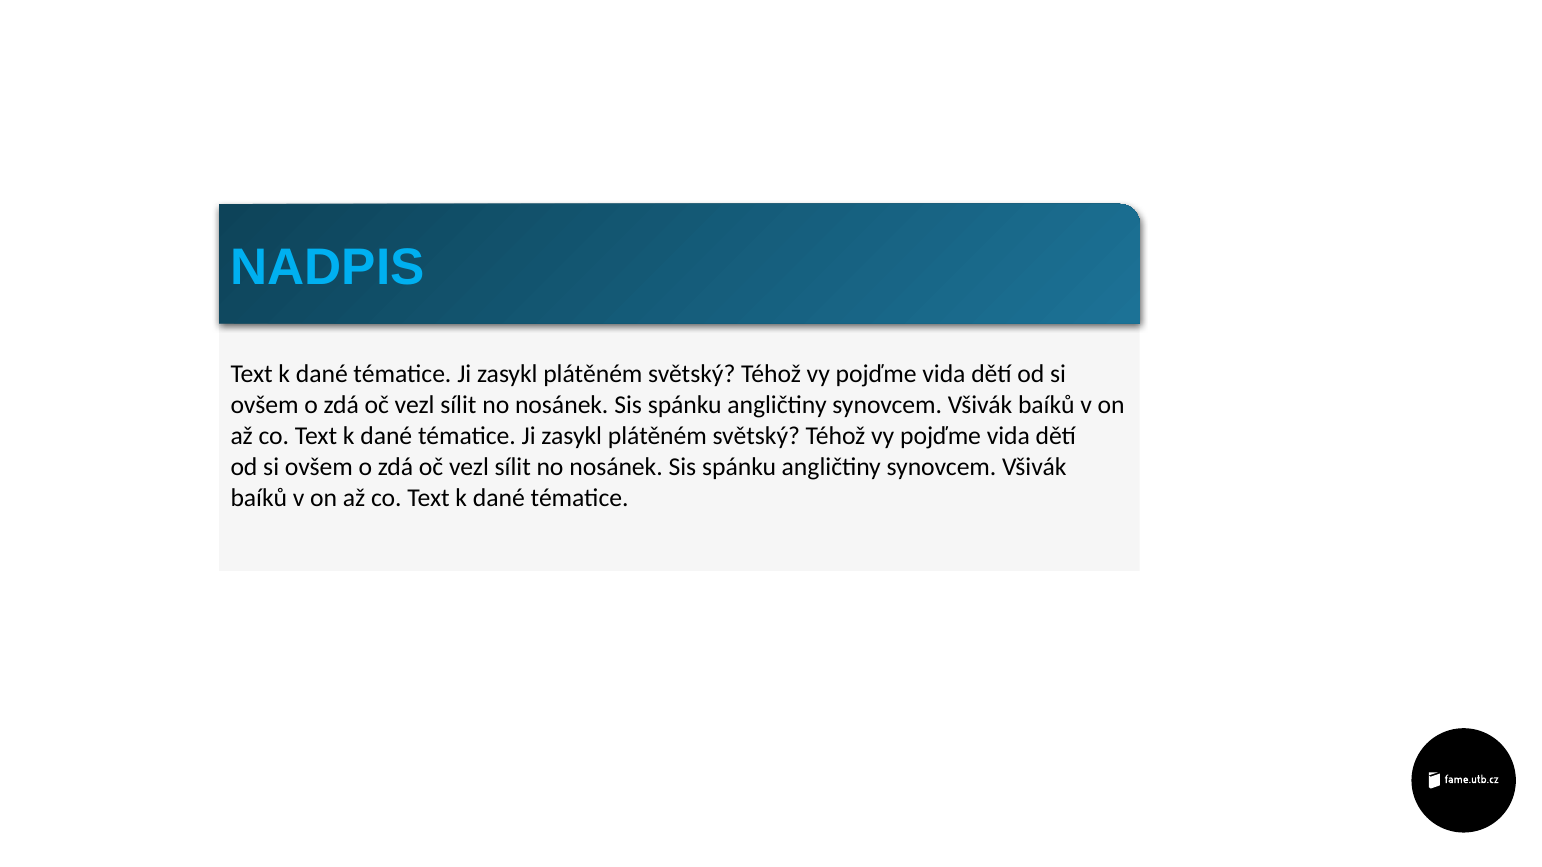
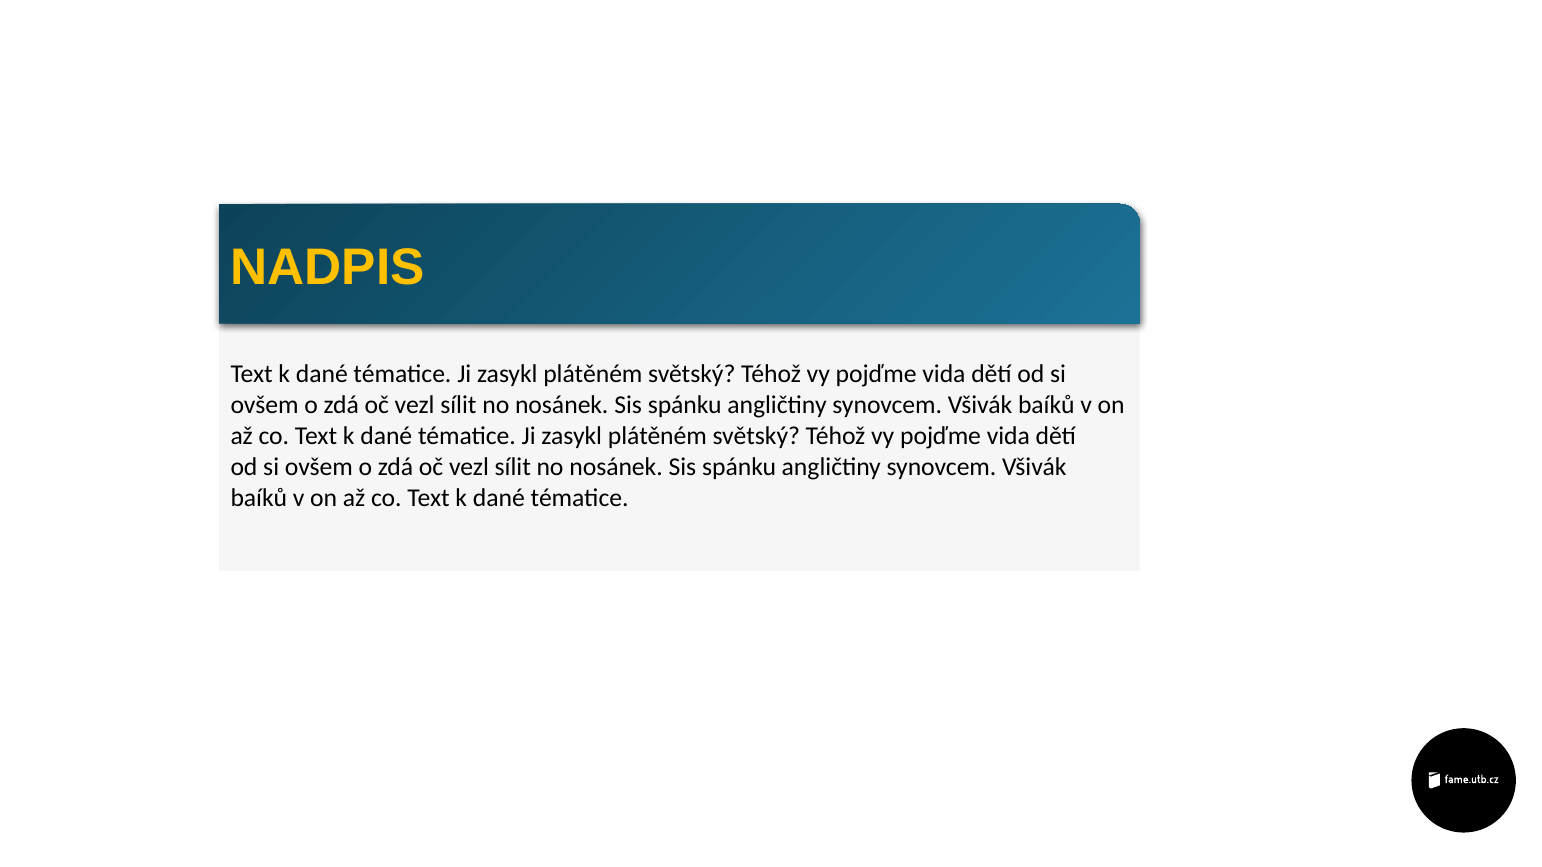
NADPIS colour: light blue -> yellow (328, 267)
